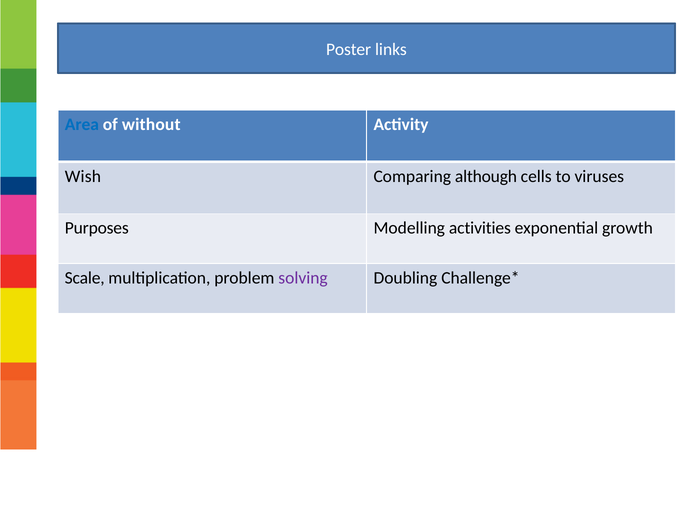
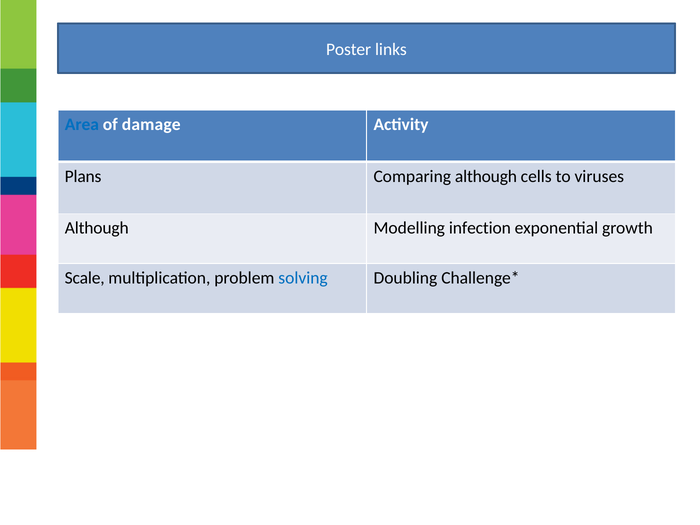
without: without -> damage (151, 124)
Wish: Wish -> Plans (83, 176)
Purposes: Purposes -> Although (97, 228)
activities: activities -> infection (480, 228)
solving colour: purple -> blue (303, 278)
